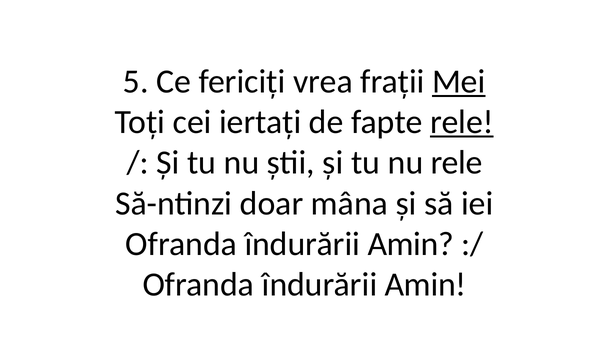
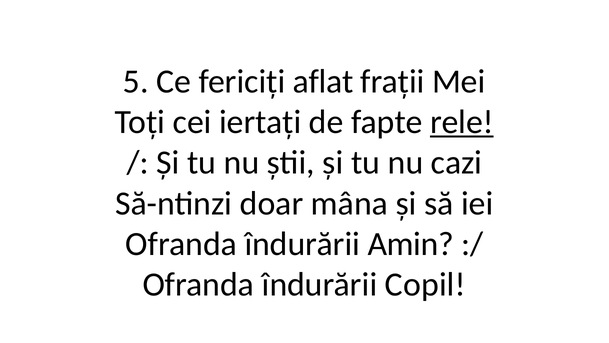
vrea: vrea -> aflat (323, 81)
Mei underline: present -> none (459, 81)
nu rele: rele -> cazi (457, 162)
Amin: Amin -> Copil (425, 284)
